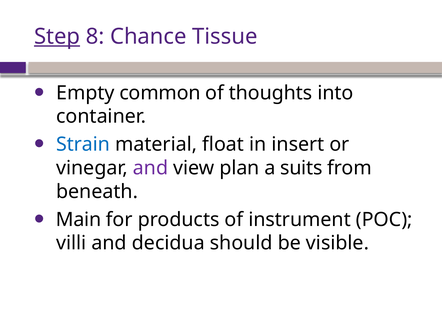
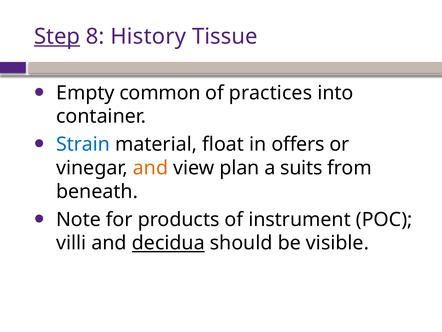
Chance: Chance -> History (148, 37)
thoughts: thoughts -> practices (271, 93)
insert: insert -> offers (298, 144)
and colour: purple -> orange (150, 168)
Main: Main -> Note (78, 219)
decidua underline: none -> present (168, 243)
